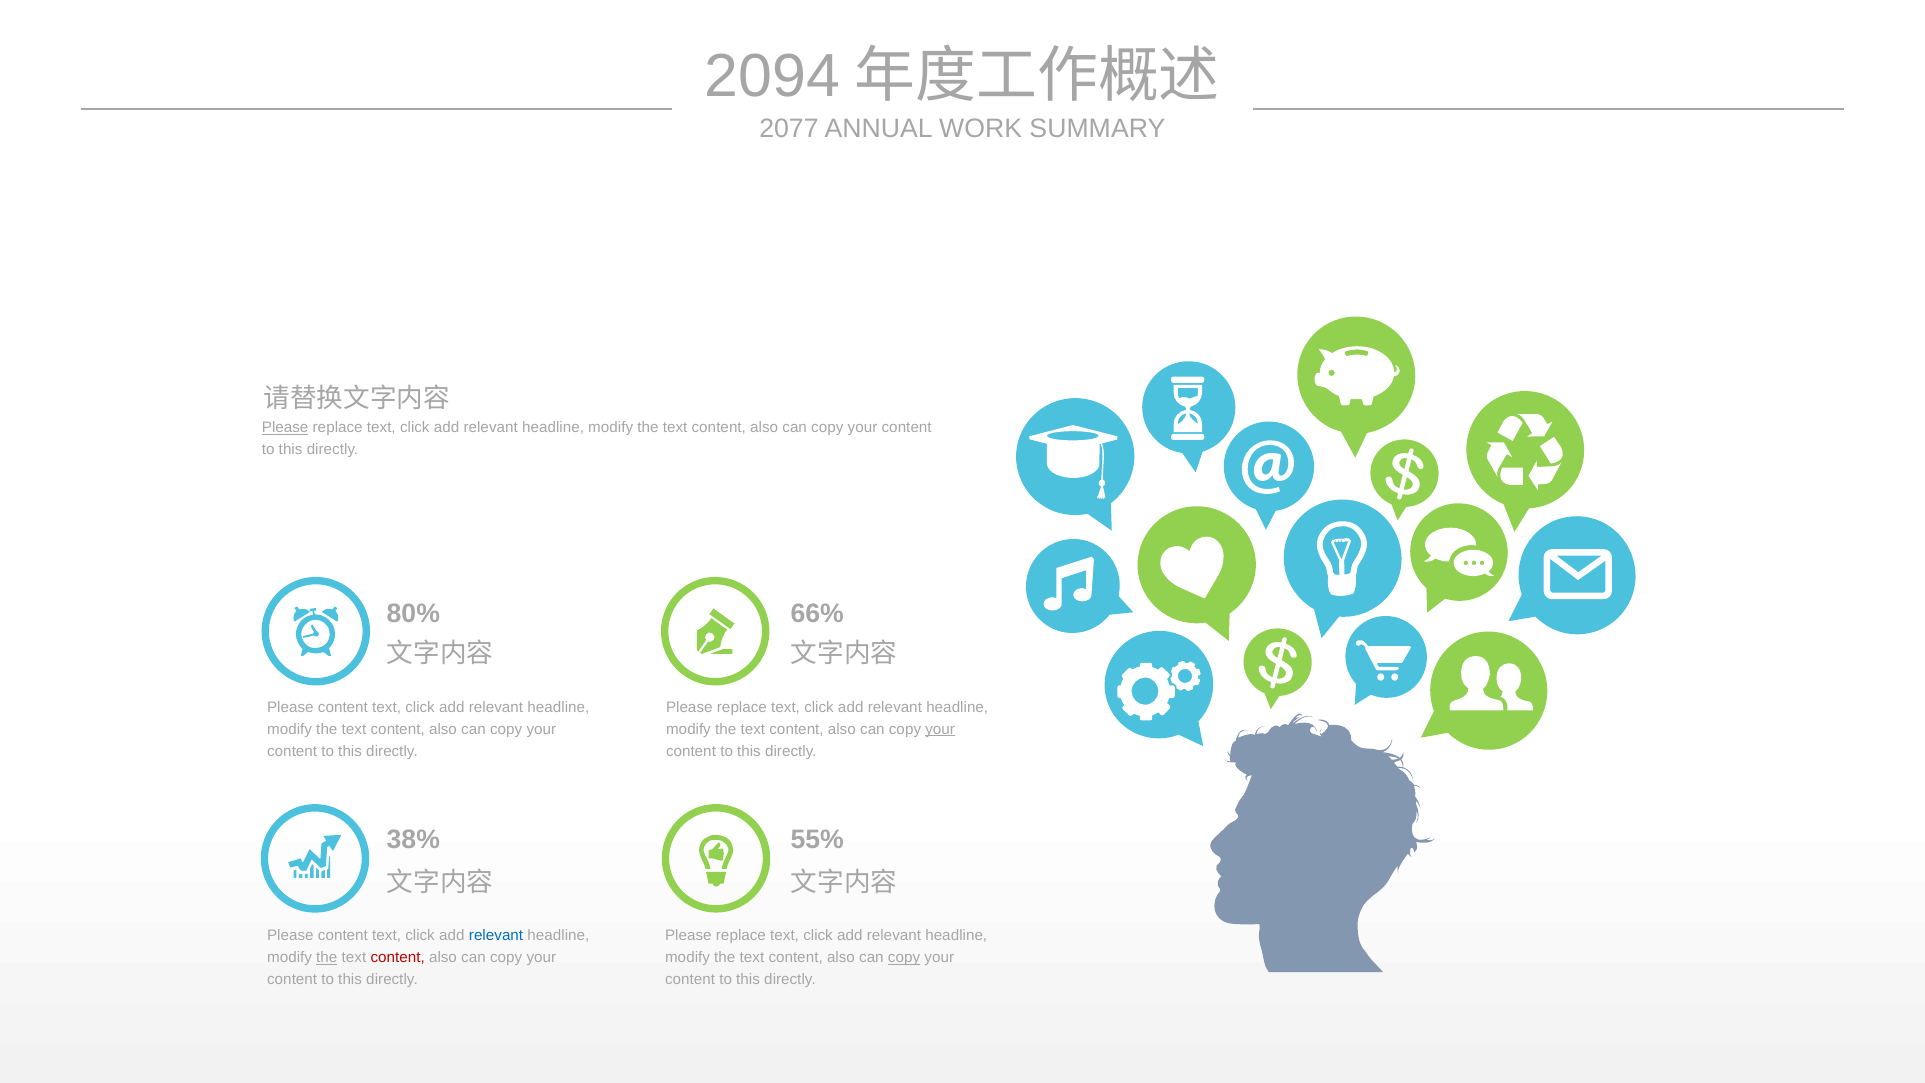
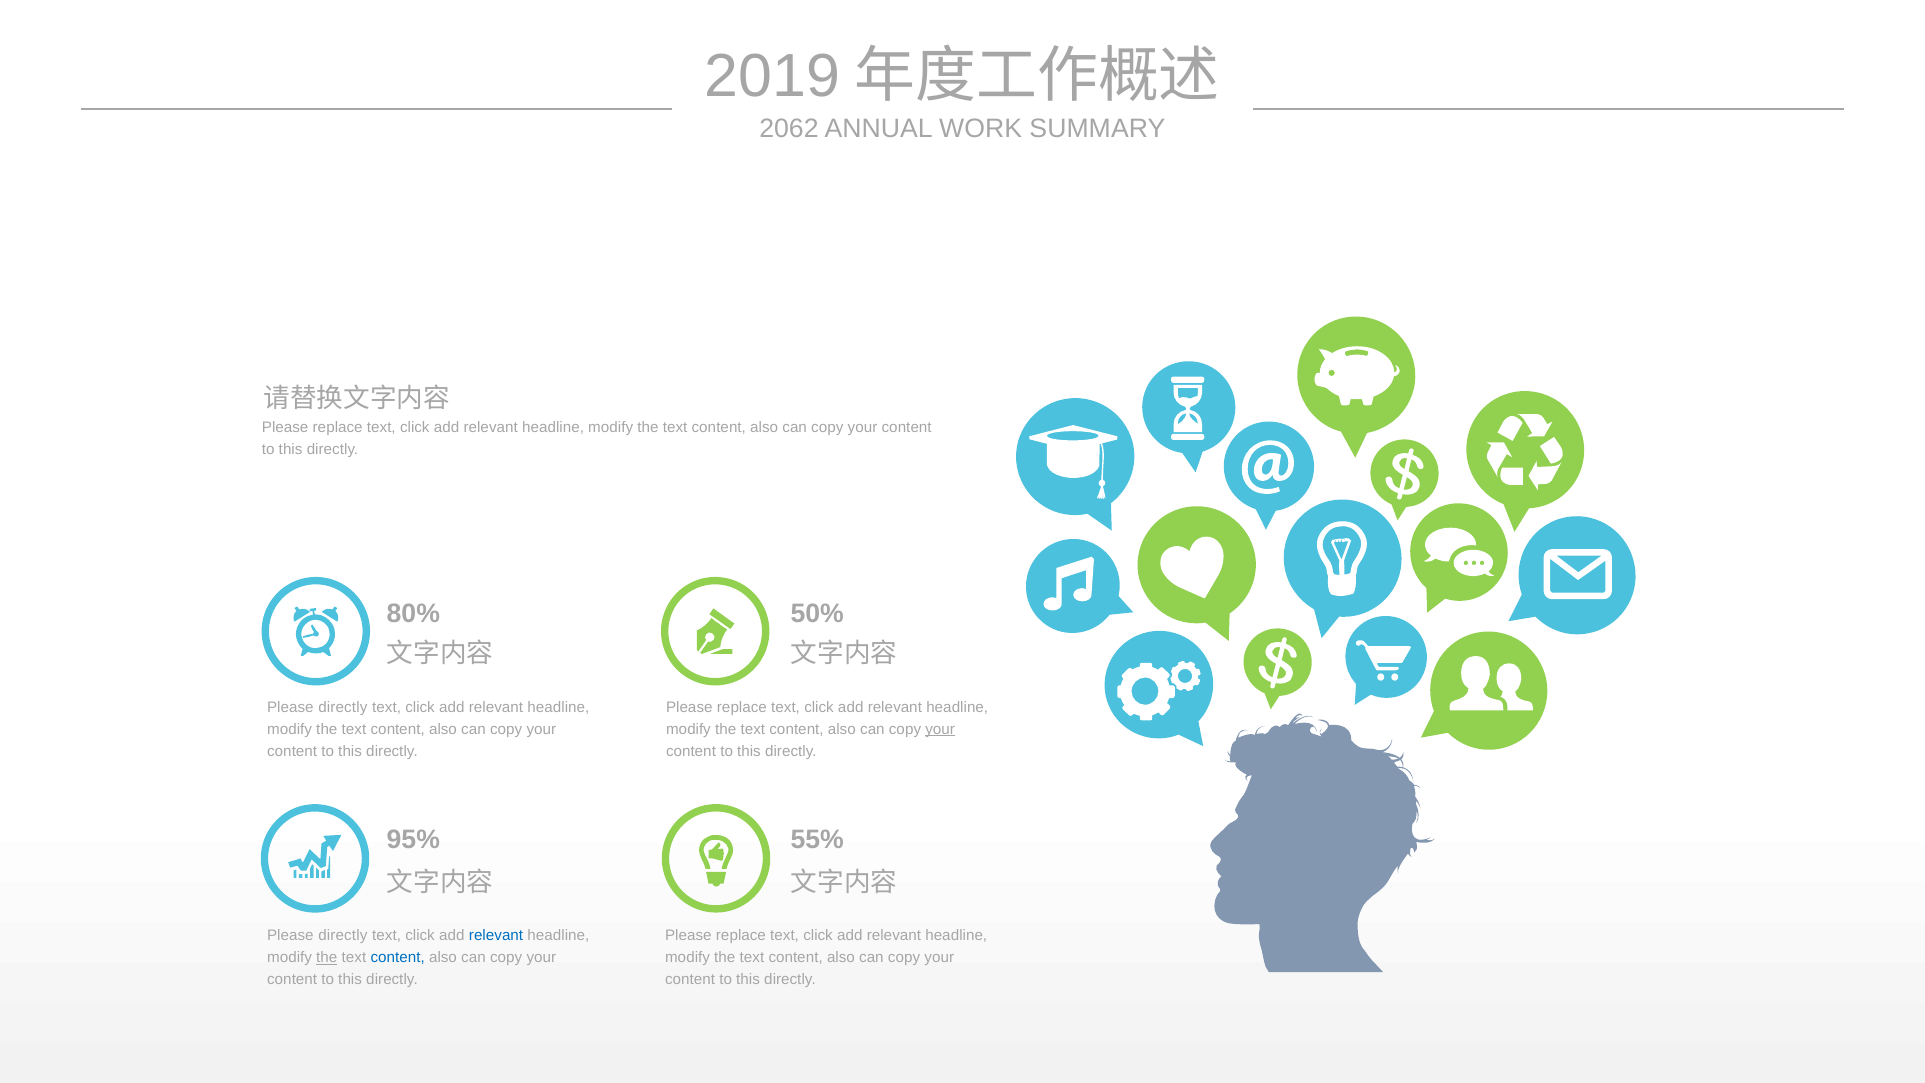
2094: 2094 -> 2019 (772, 76)
2077: 2077 -> 2062 (789, 129)
Please underline: present -> none (285, 428)
66%: 66% -> 50% (817, 614)
content: content -> directly (343, 707)
38%: 38% -> 95% (413, 840)
content: content -> directly (343, 935)
content colour: red -> blue (398, 957)
copy underline: present -> none (904, 957)
